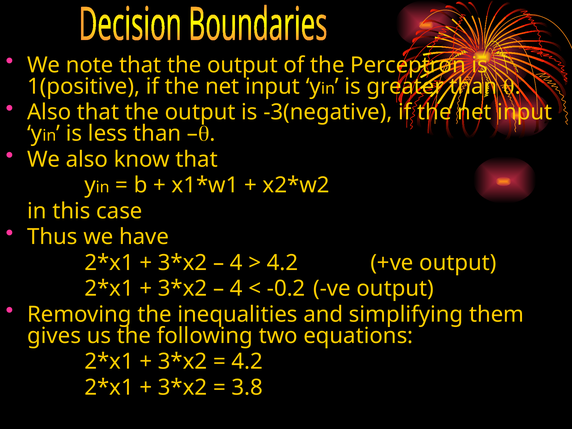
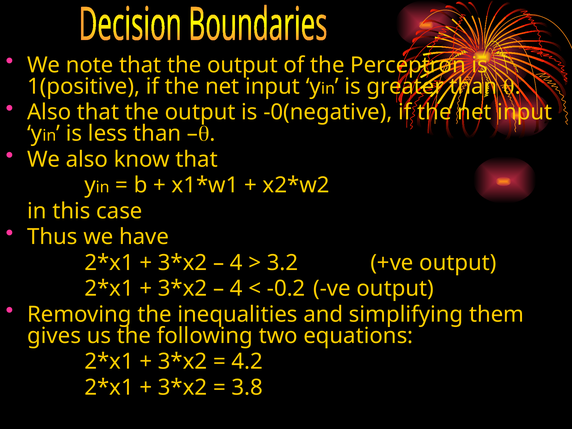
-3(negative: -3(negative -> -0(negative (328, 112)
4.2: 4.2 -> 3.2 (283, 263)
